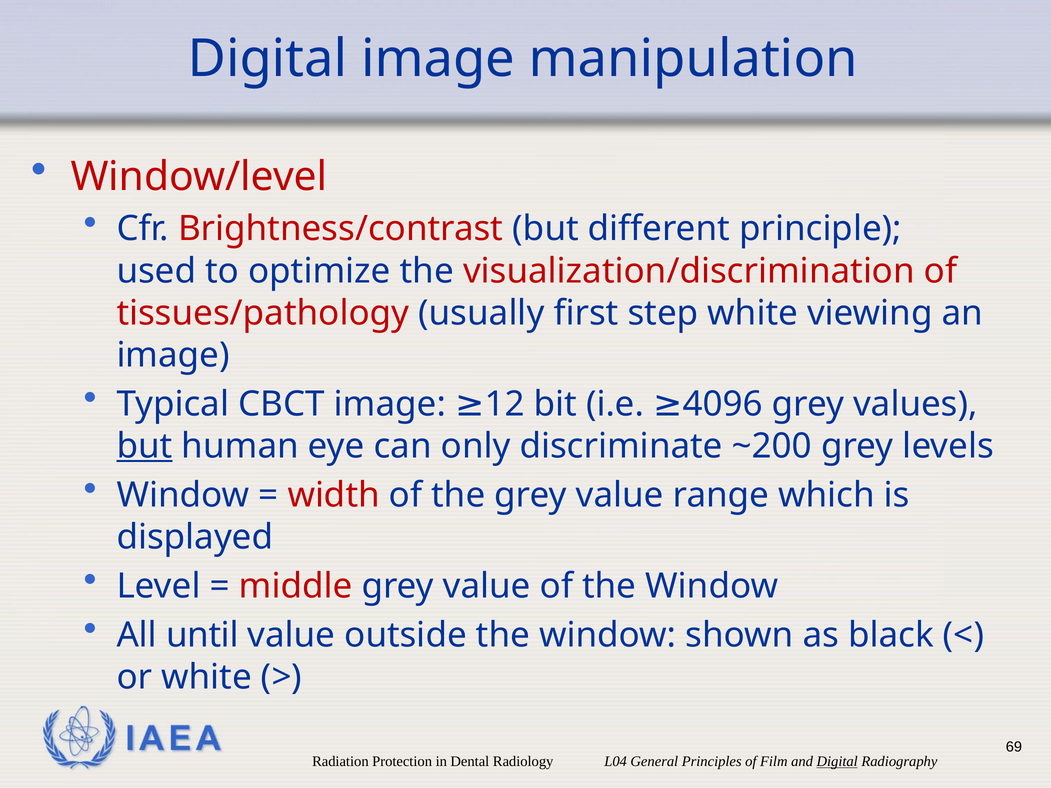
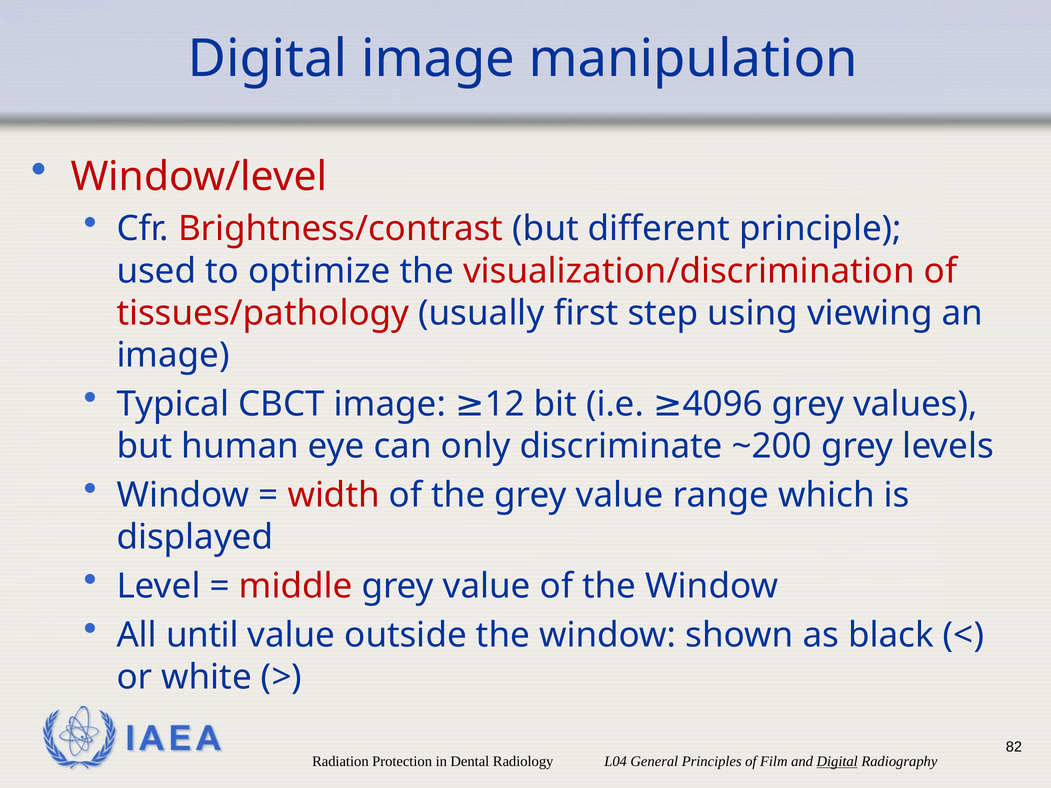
step white: white -> using (753, 313)
but underline: present -> none (144, 446)
69: 69 -> 82 (1014, 747)
